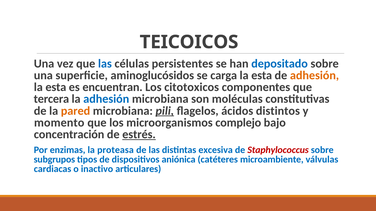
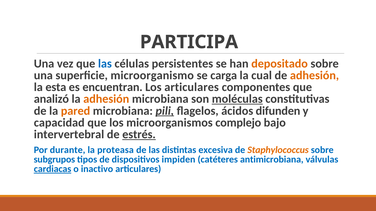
TEICOICOS: TEICOICOS -> PARTICIPA (189, 42)
depositado colour: blue -> orange (280, 64)
aminoglucósidos: aminoglucósidos -> microorganismo (152, 76)
esta: esta -> cual (262, 76)
Los citotoxicos: citotoxicos -> articulares (192, 87)
tercera: tercera -> analizó (51, 99)
adhesión colour: blue -> orange (106, 99)
moléculas underline: none -> present (237, 99)
distintos: distintos -> difunden (278, 111)
momento: momento -> capacidad (59, 123)
concentración: concentración -> intervertebral (69, 135)
enzimas: enzimas -> durante (68, 150)
Staphylococcus colour: red -> orange (278, 150)
aniónica: aniónica -> impiden (179, 160)
microambiente: microambiente -> antimicrobiana (272, 160)
cardiacas underline: none -> present (53, 169)
